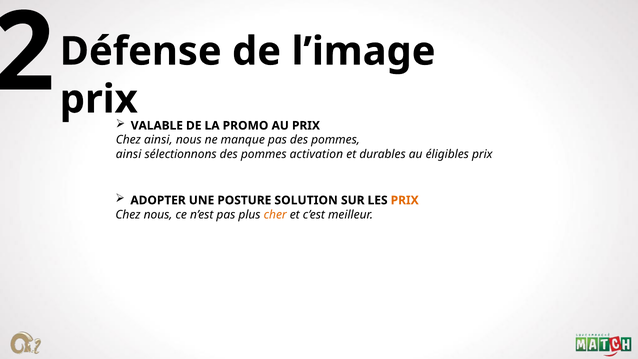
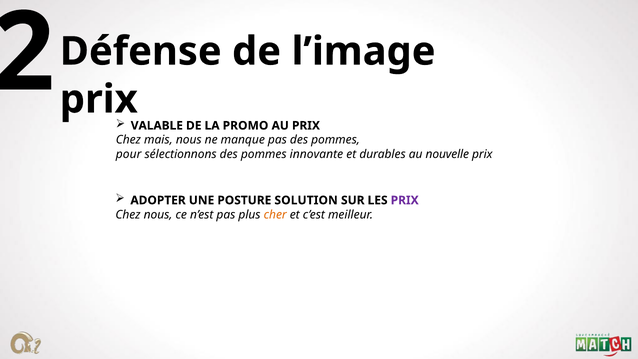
Chez ainsi: ainsi -> mais (158, 140)
ainsi: ainsi -> pour (129, 154)
activation: activation -> innovante (316, 154)
éligibles: éligibles -> nouvelle (447, 154)
PRIX colour: orange -> purple (405, 200)
